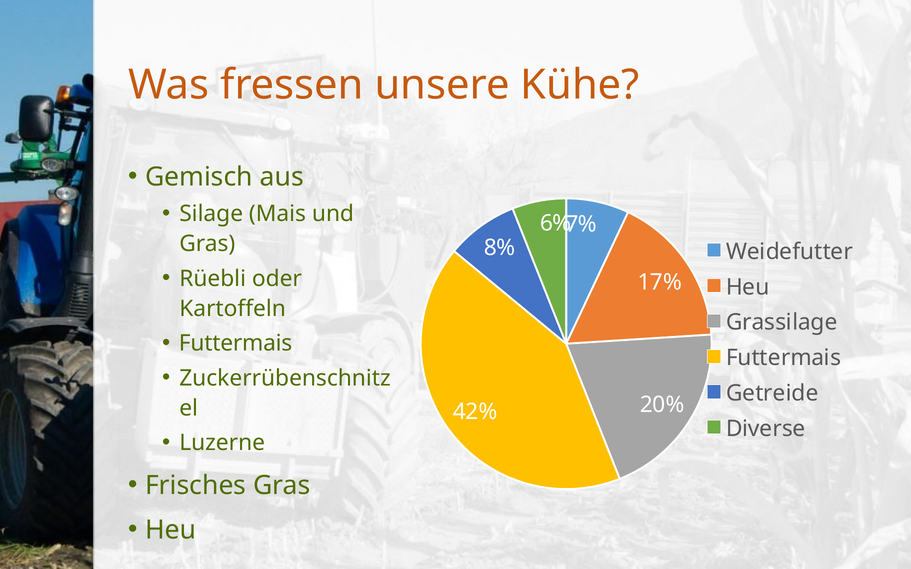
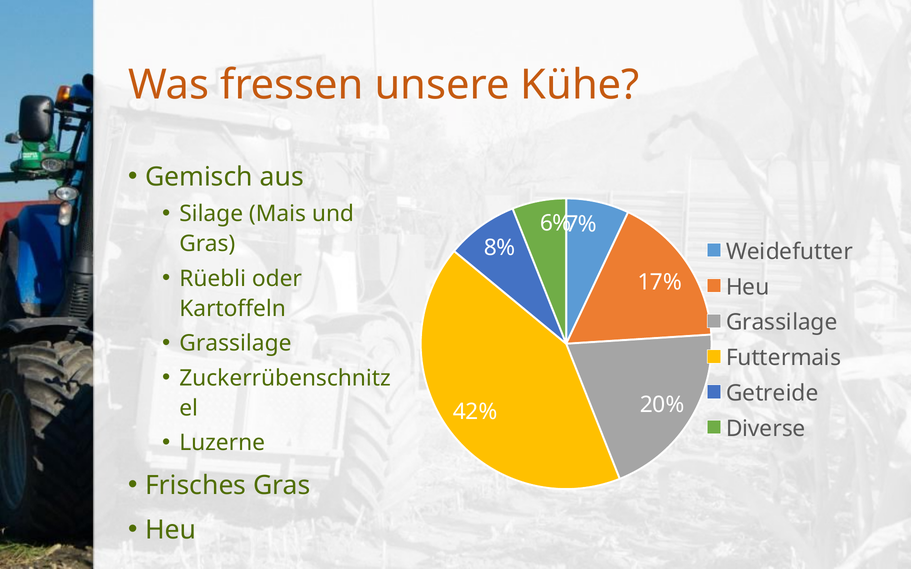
Futtermais: Futtermais -> Grassilage (235, 344)
